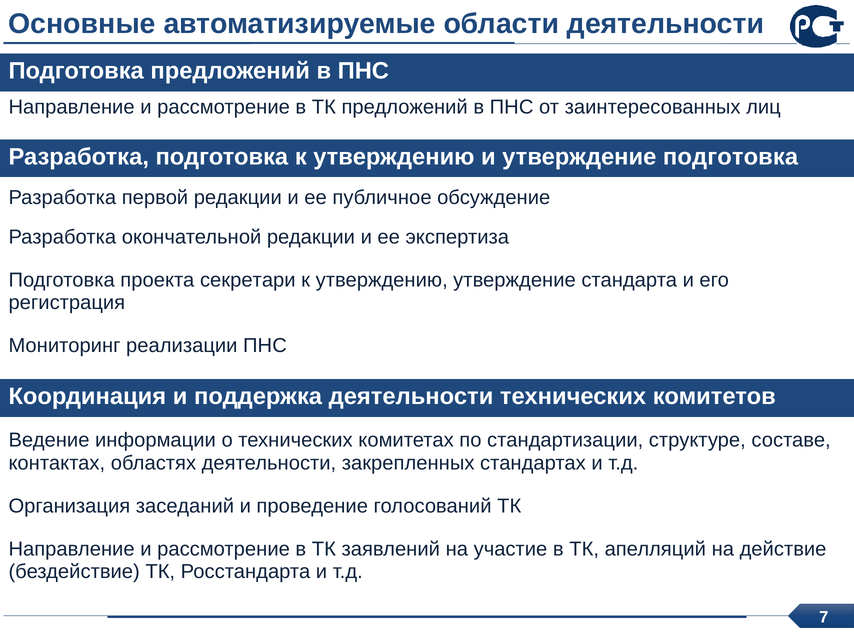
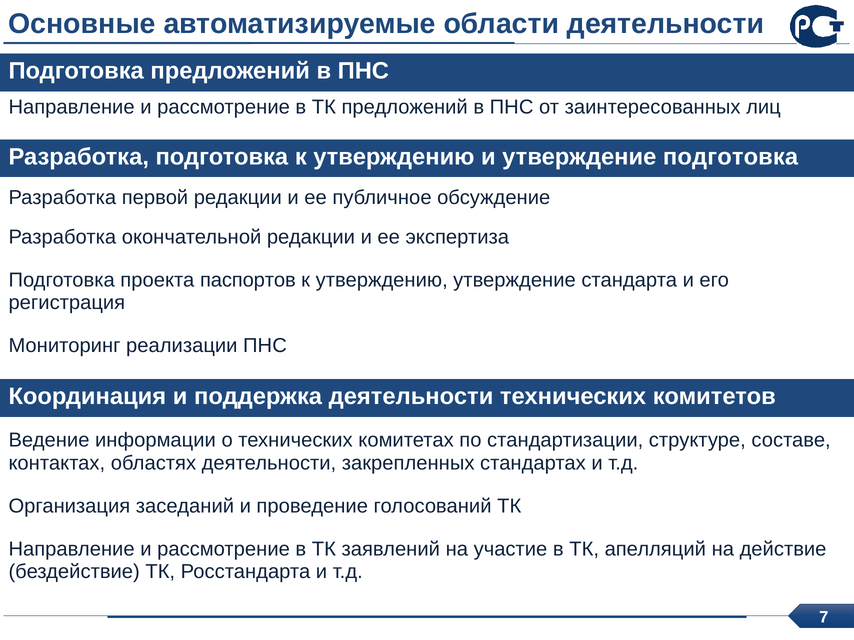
секретари: секретари -> паспортов (248, 280)
